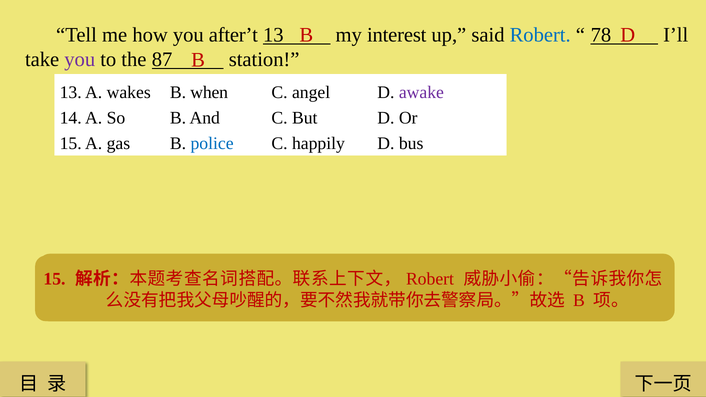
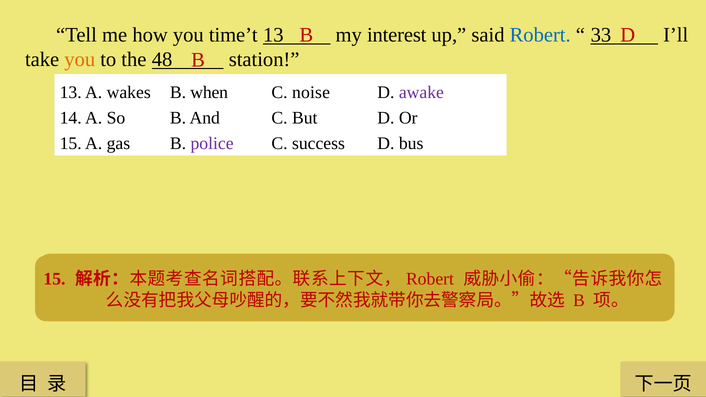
after’t: after’t -> time’t (233, 35)
78: 78 -> 33 (601, 35)
you colour: purple -> orange (80, 60)
87: 87 -> 48 (162, 60)
angel: angel -> noise (311, 93)
police colour: blue -> purple (212, 144)
happily: happily -> success (318, 144)
